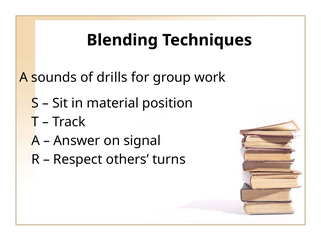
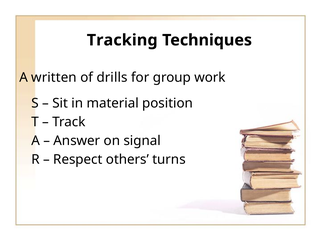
Blending: Blending -> Tracking (122, 40)
sounds: sounds -> written (54, 77)
